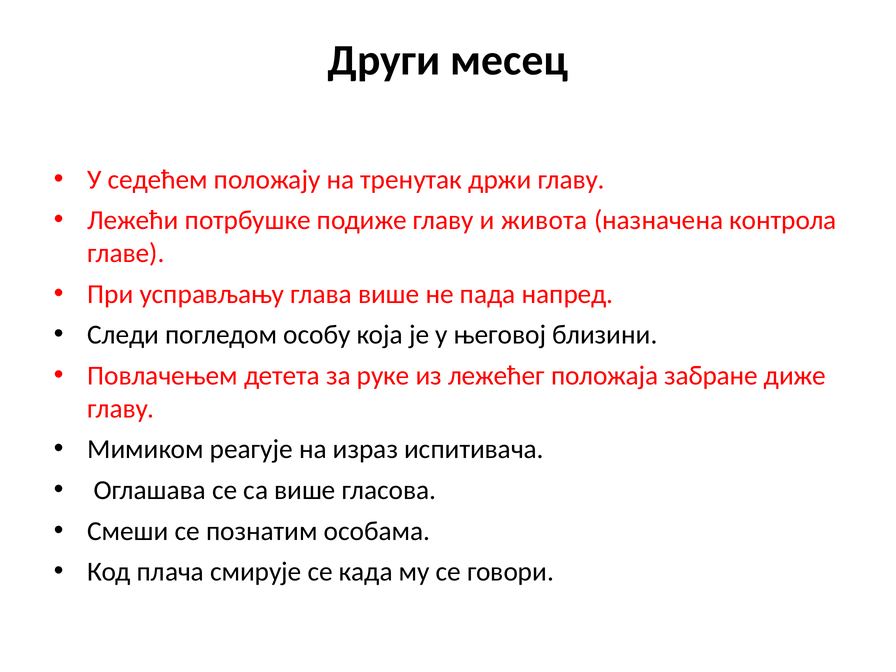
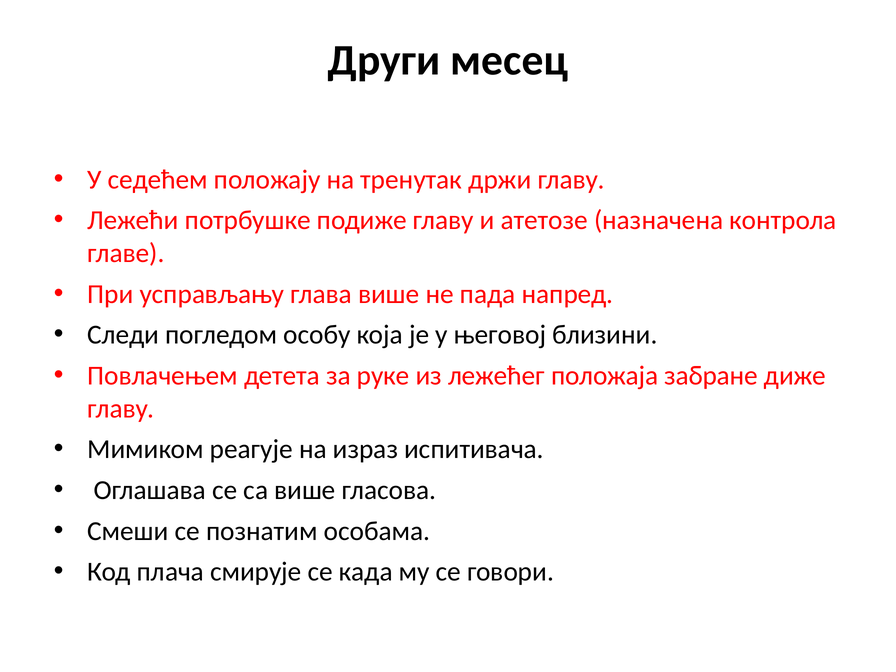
живота: живота -> атетозе (544, 220)
